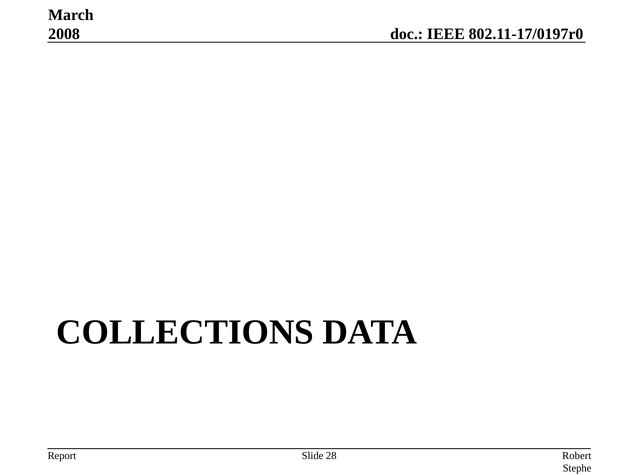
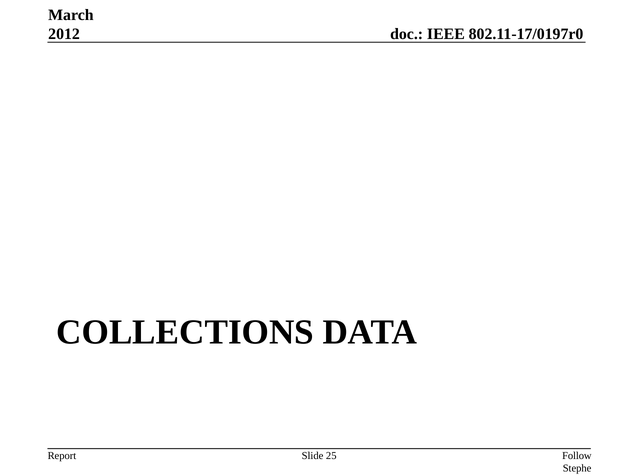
2008: 2008 -> 2012 (64, 34)
28: 28 -> 25 (331, 455)
Robert: Robert -> Follow (577, 455)
